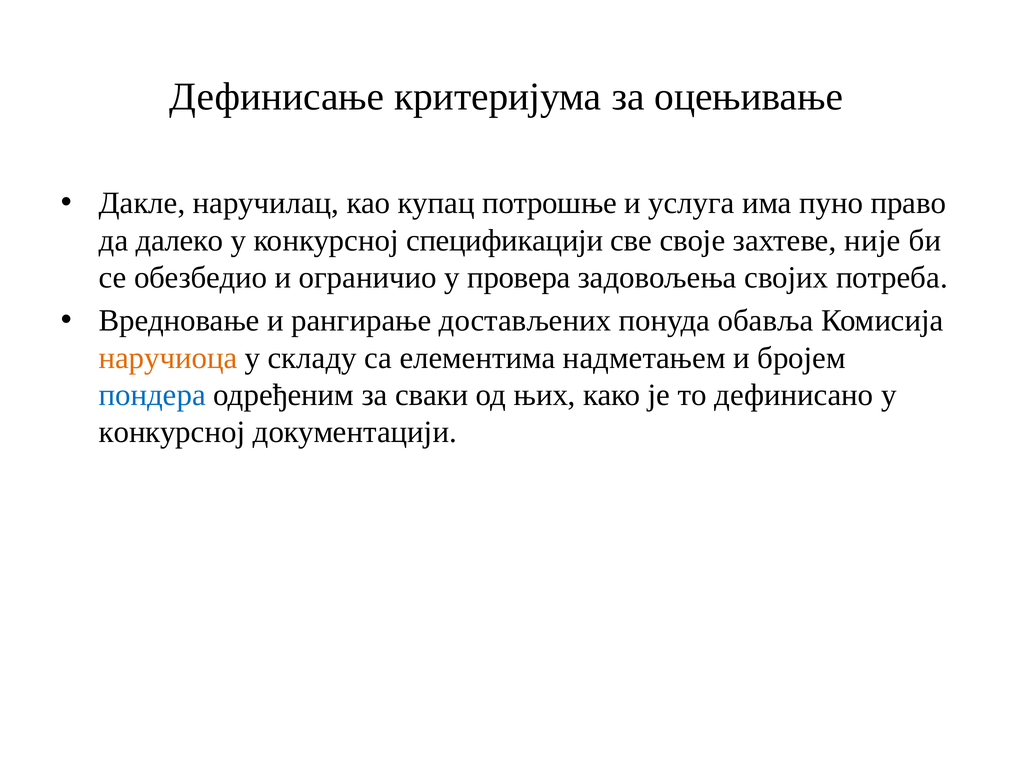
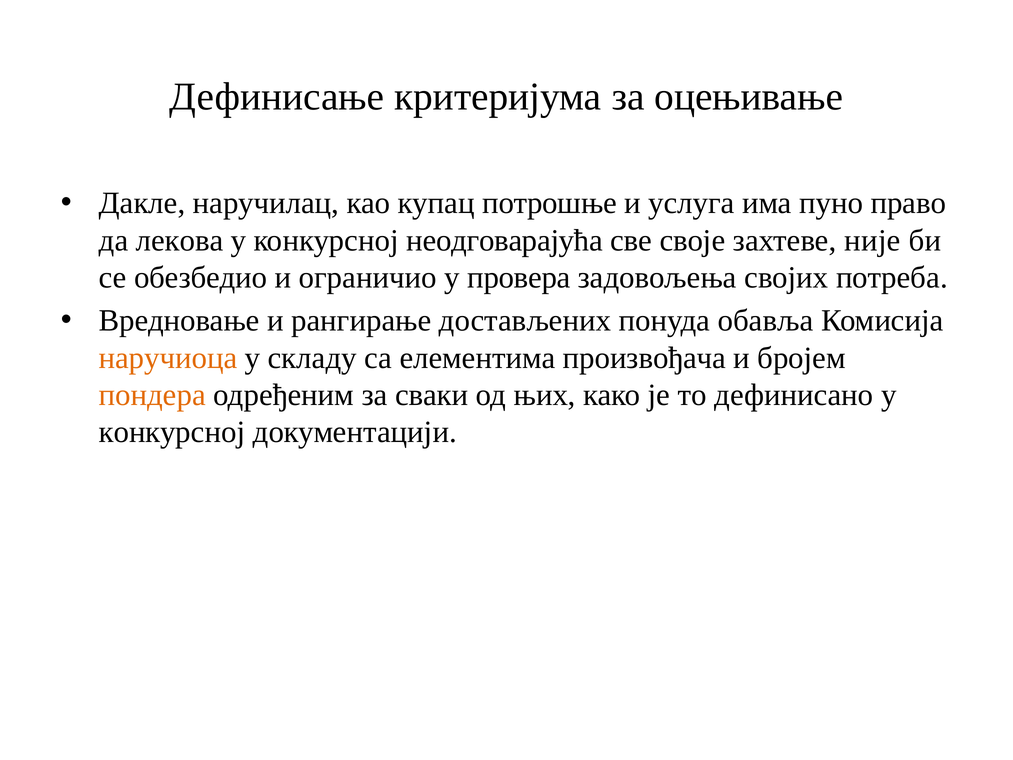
далеко: далеко -> лекова (180, 240)
спецификацији: спецификацији -> неодговарајућа (505, 240)
надметањем: надметањем -> произвођача (644, 358)
пондера colour: blue -> orange (152, 395)
